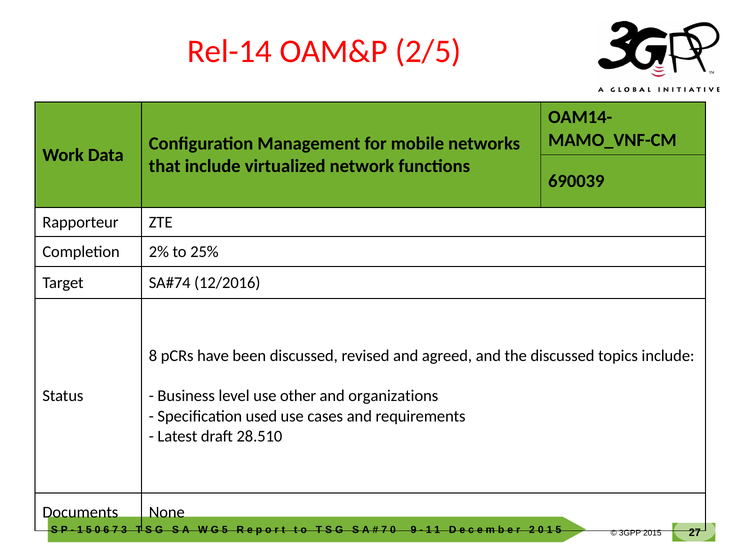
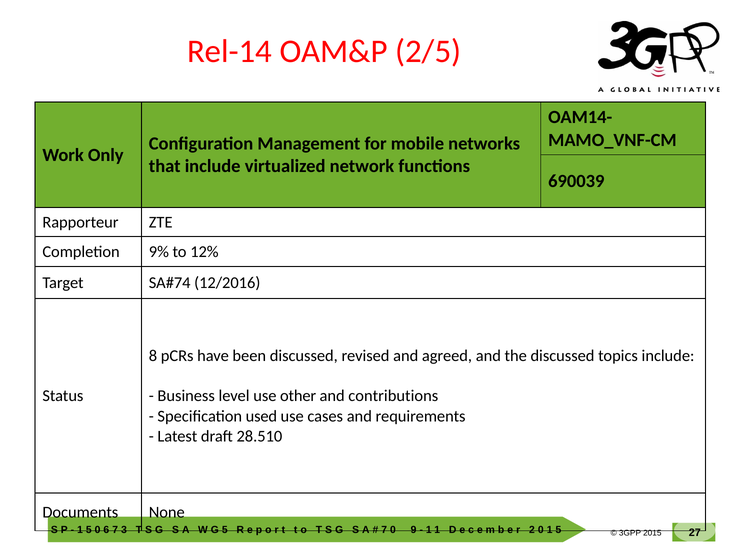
Data: Data -> Only (106, 155)
2%: 2% -> 9% (159, 252)
25%: 25% -> 12% (204, 252)
organizations: organizations -> contributions (393, 396)
